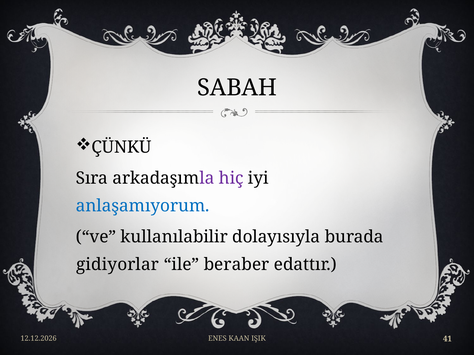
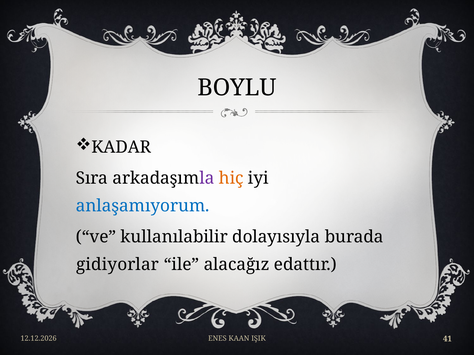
SABAH: SABAH -> BOYLU (237, 88)
ÇÜNKÜ: ÇÜNKÜ -> KADAR (121, 147)
hiç colour: purple -> orange (231, 178)
beraber: beraber -> alacağız (237, 265)
